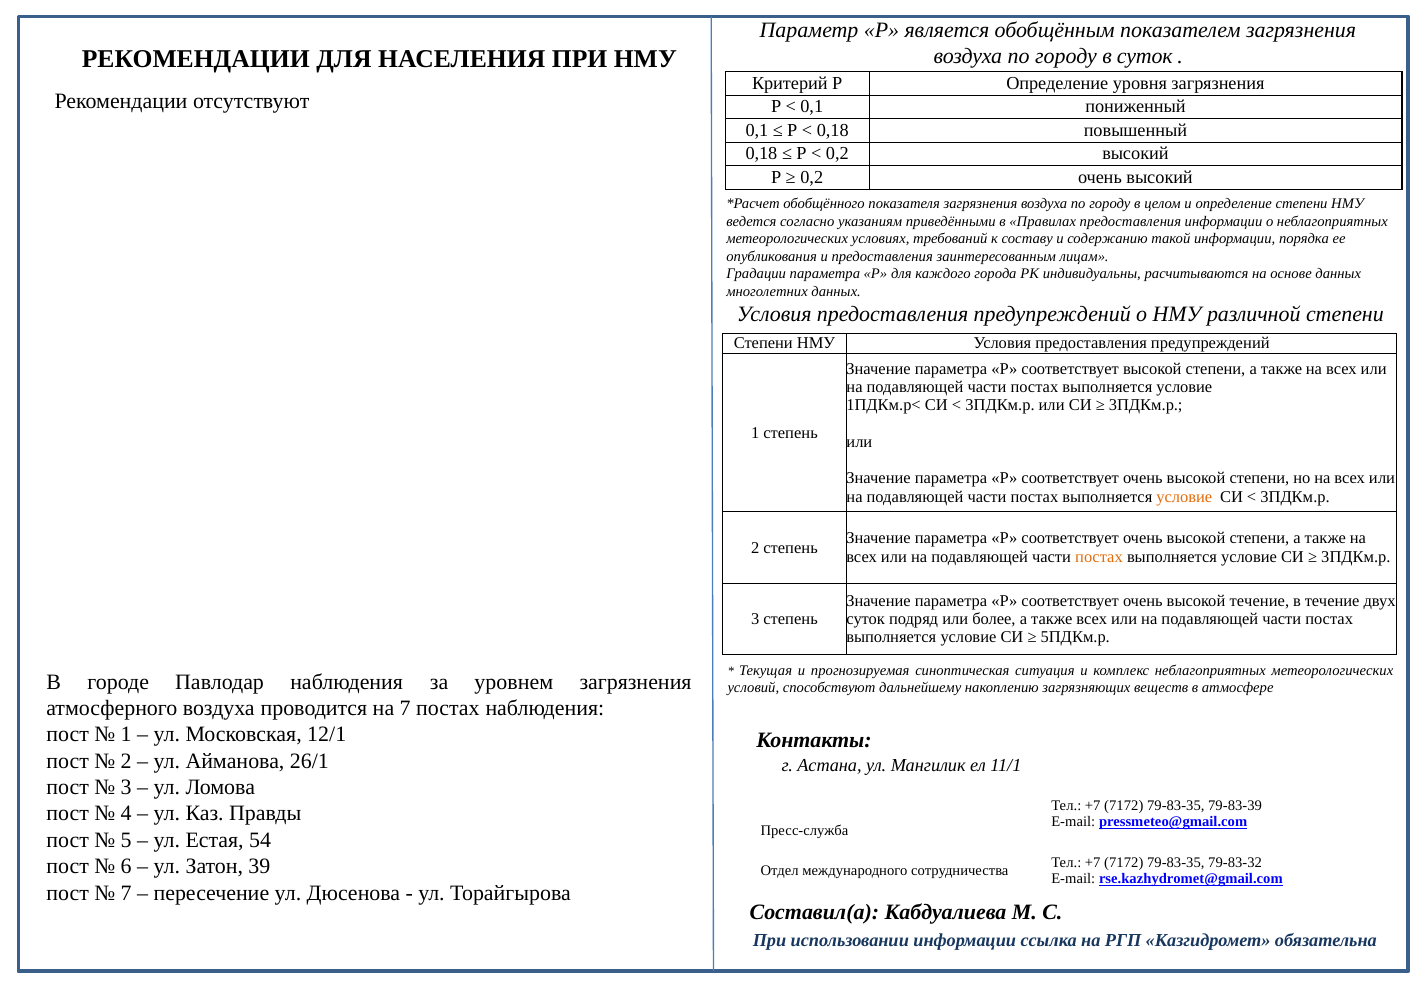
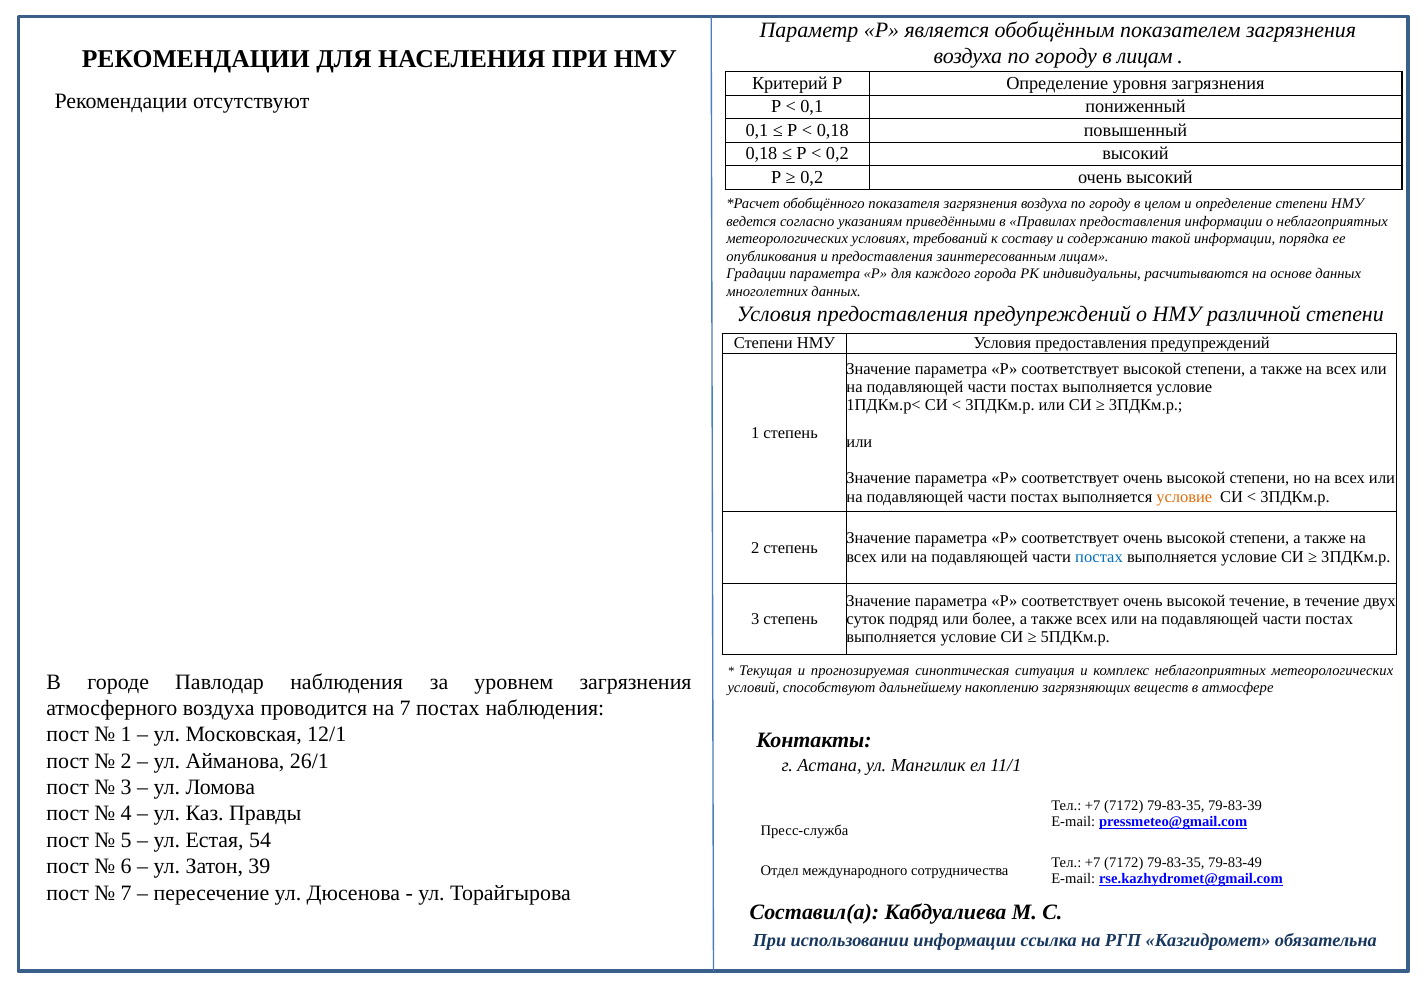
в суток: суток -> лицам (1145, 56)
постах colour: orange -> blue (1099, 557)
79-83-32: 79-83-32 -> 79-83-49 (1235, 863)
